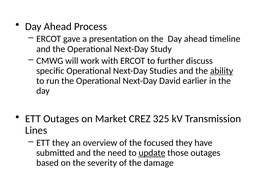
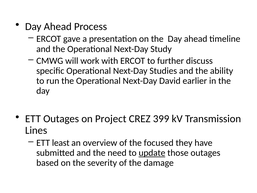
ability underline: present -> none (222, 71)
Market: Market -> Project (111, 119)
325: 325 -> 399 (161, 119)
ETT they: they -> least (61, 143)
